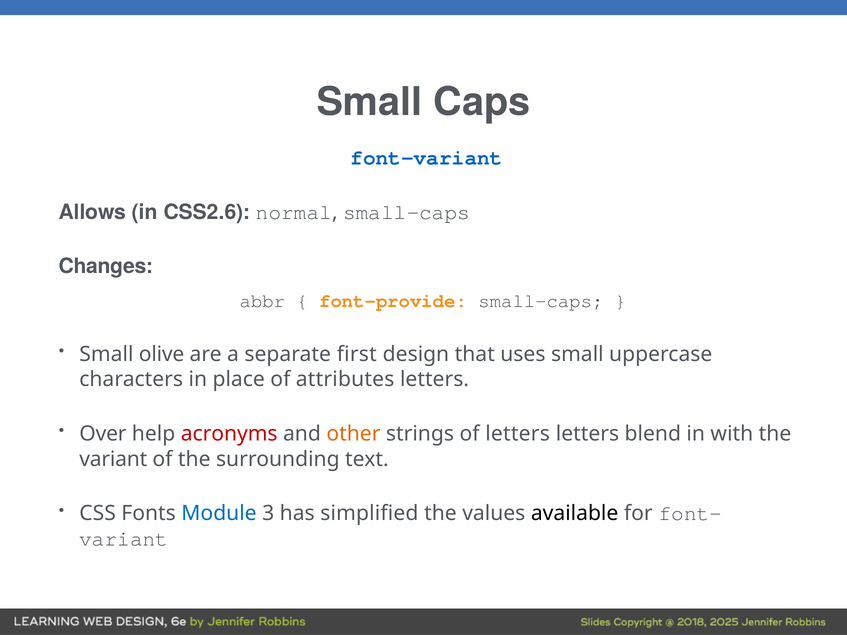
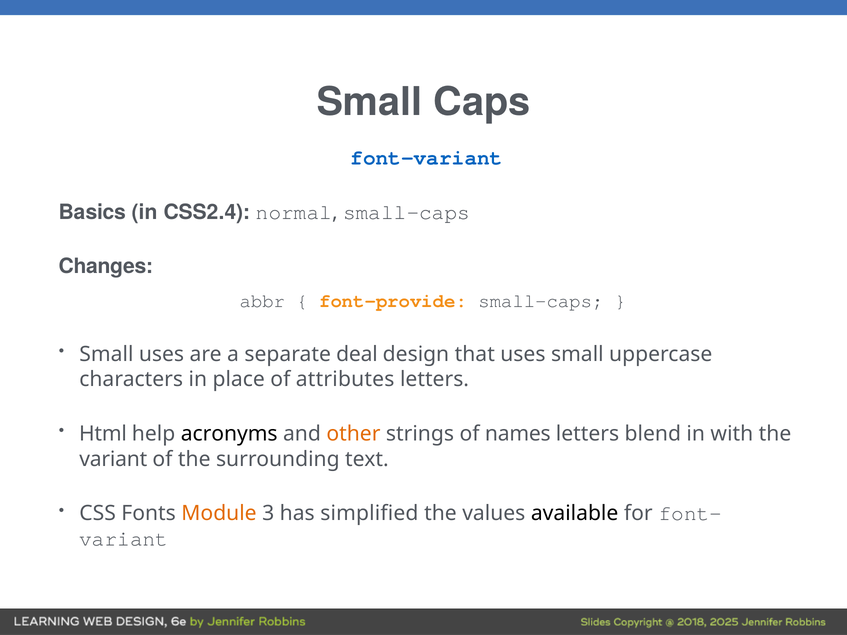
Allows: Allows -> Basics (92, 212)
CSS2.6: CSS2.6 -> CSS2.4 (207, 212)
Small olive: olive -> uses (161, 354)
first: first -> deal (357, 354)
Over: Over -> Html (103, 434)
acronyms colour: red -> black (229, 434)
of letters: letters -> names (518, 434)
Module colour: blue -> orange (219, 514)
